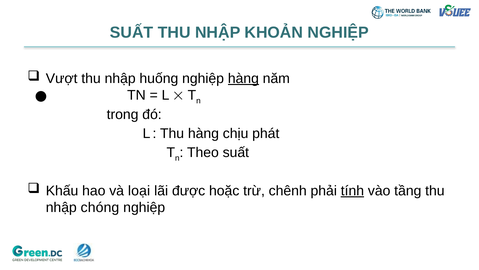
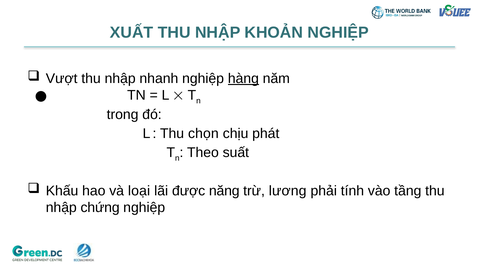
SUẤT: SUẤT -> XUẤT (132, 32)
huống: huống -> nhanh (159, 78)
Thu hàng: hàng -> chọn (203, 133)
hoặc: hoặc -> năng (224, 190)
chênh: chênh -> lương (288, 190)
tính underline: present -> none (352, 190)
chóng: chóng -> chứng (100, 207)
